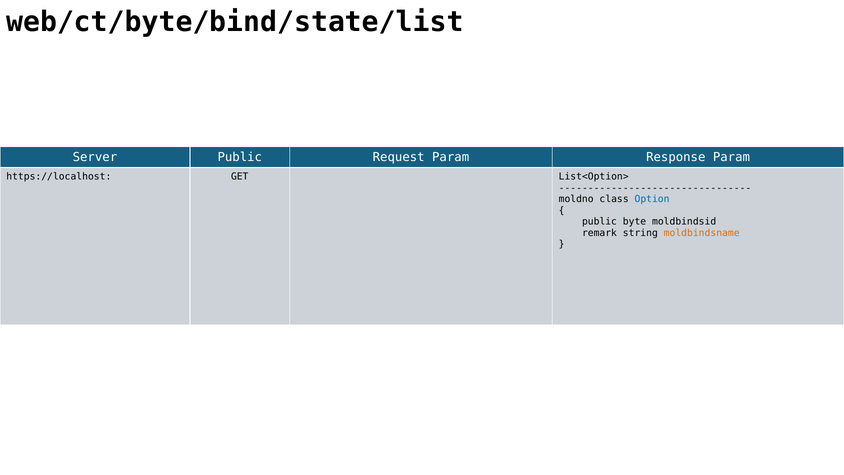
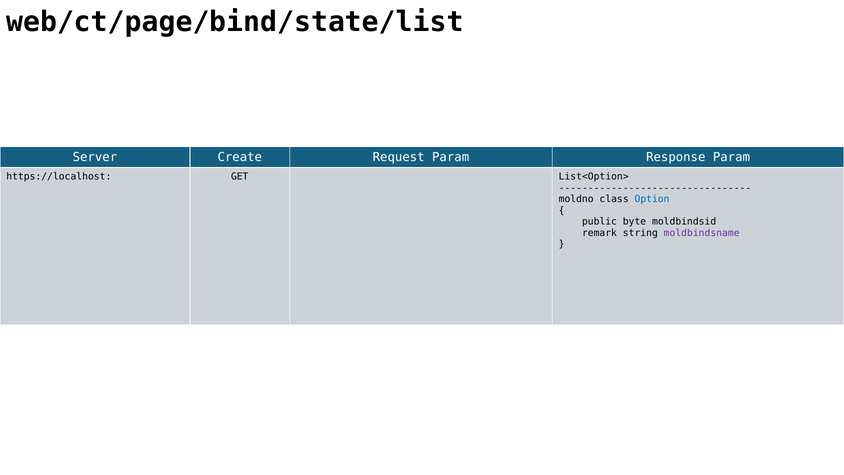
web/ct/byte/bind/state/list: web/ct/byte/bind/state/list -> web/ct/page/bind/state/list (235, 22)
Server Public: Public -> Create (240, 157)
moldbindsname colour: orange -> purple (702, 233)
